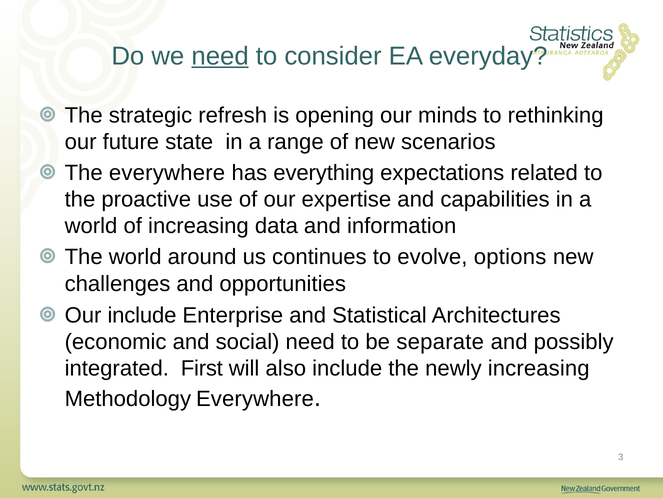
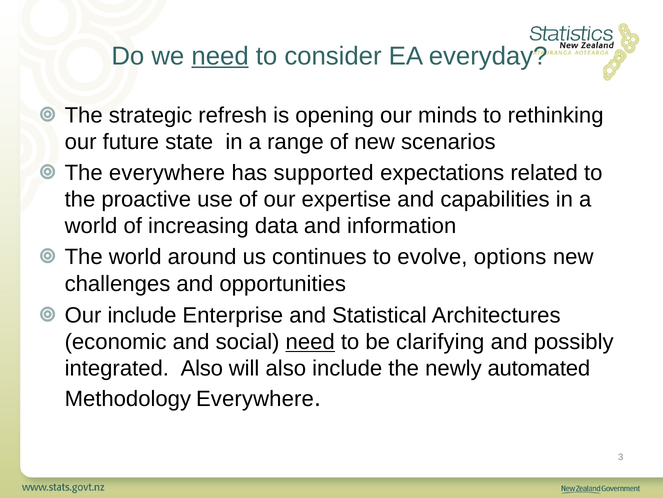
everything: everything -> supported (324, 173)
need underline: none -> present (310, 341)
separate: separate -> clarifying (440, 341)
integrated First: First -> Also (202, 368)
newly increasing: increasing -> automated (539, 368)
